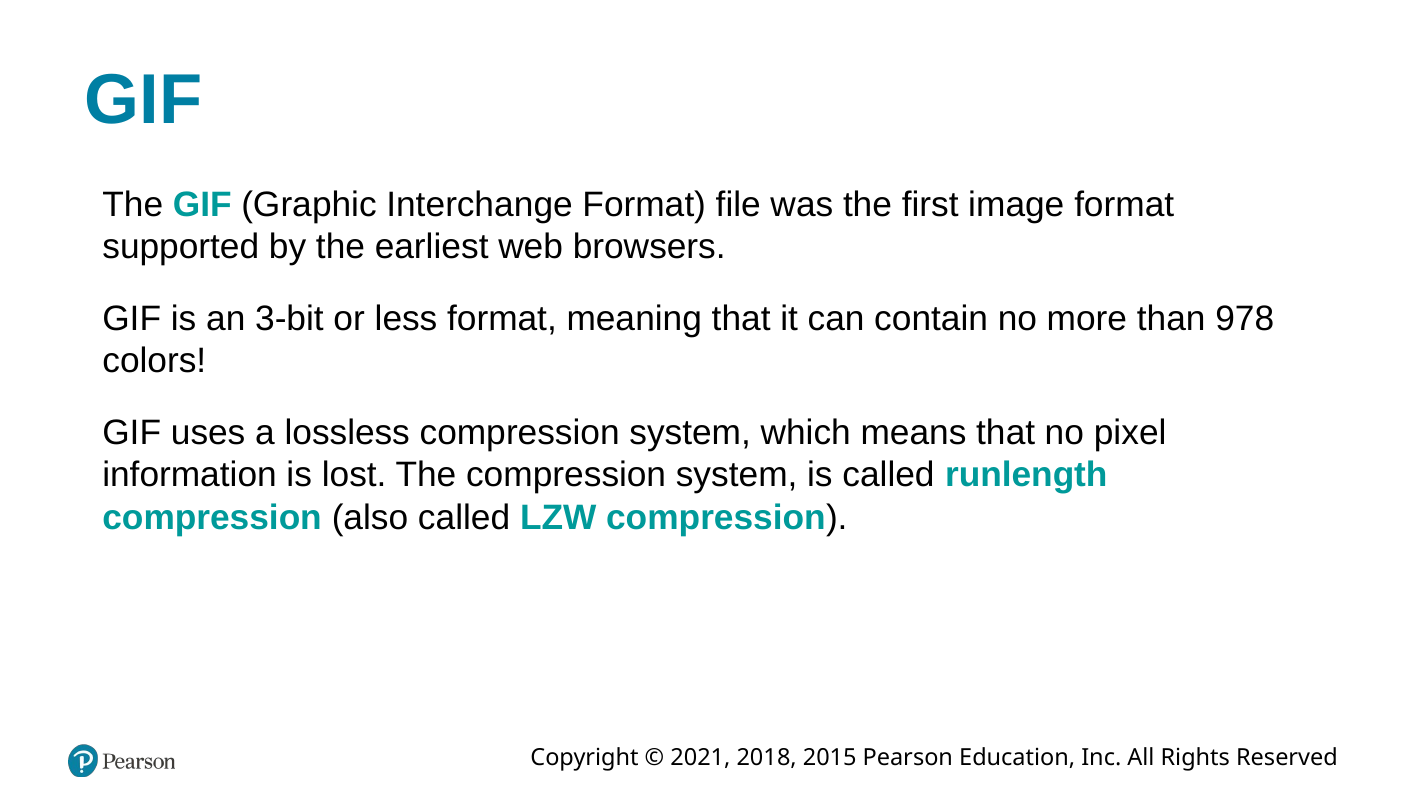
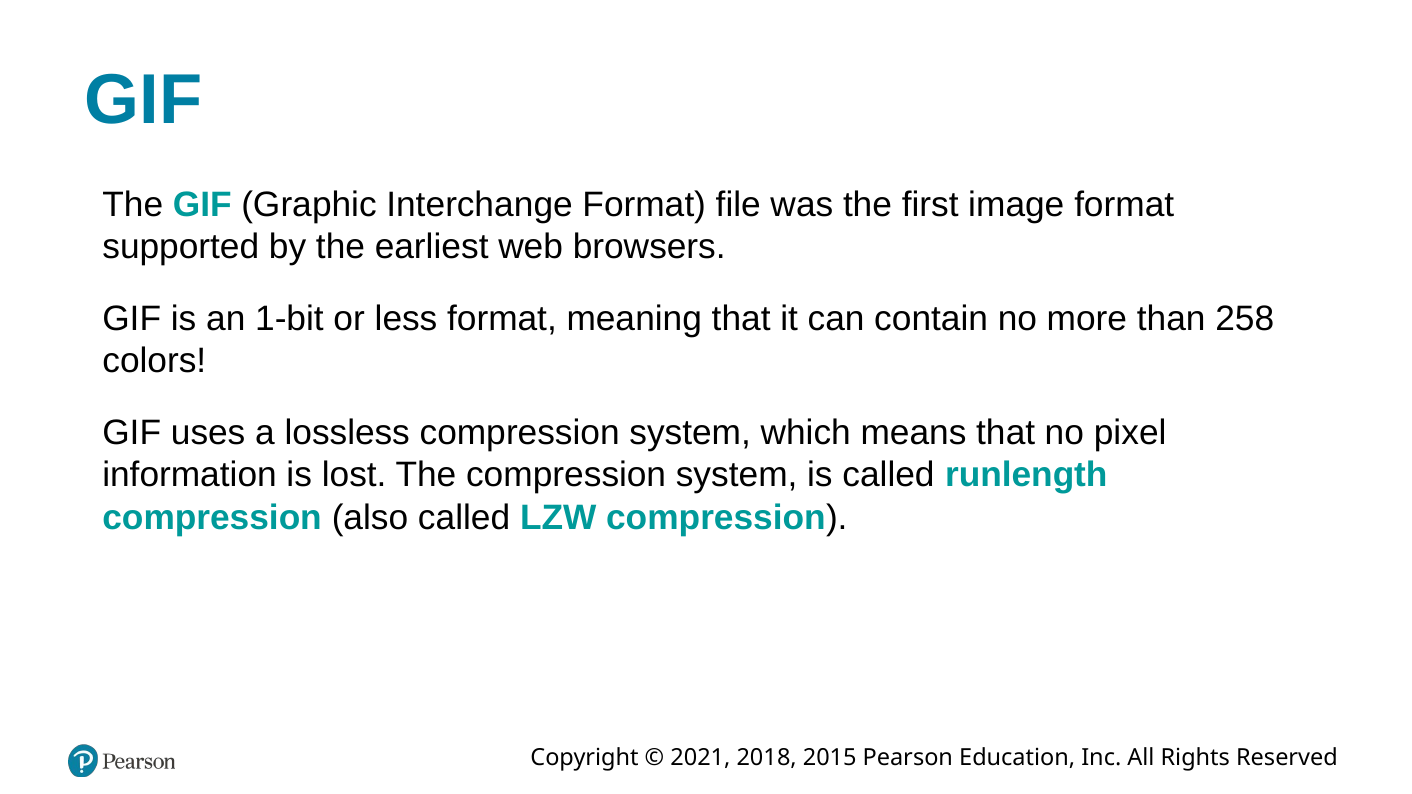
3-bit: 3-bit -> 1-bit (289, 319)
978: 978 -> 258 (1245, 319)
